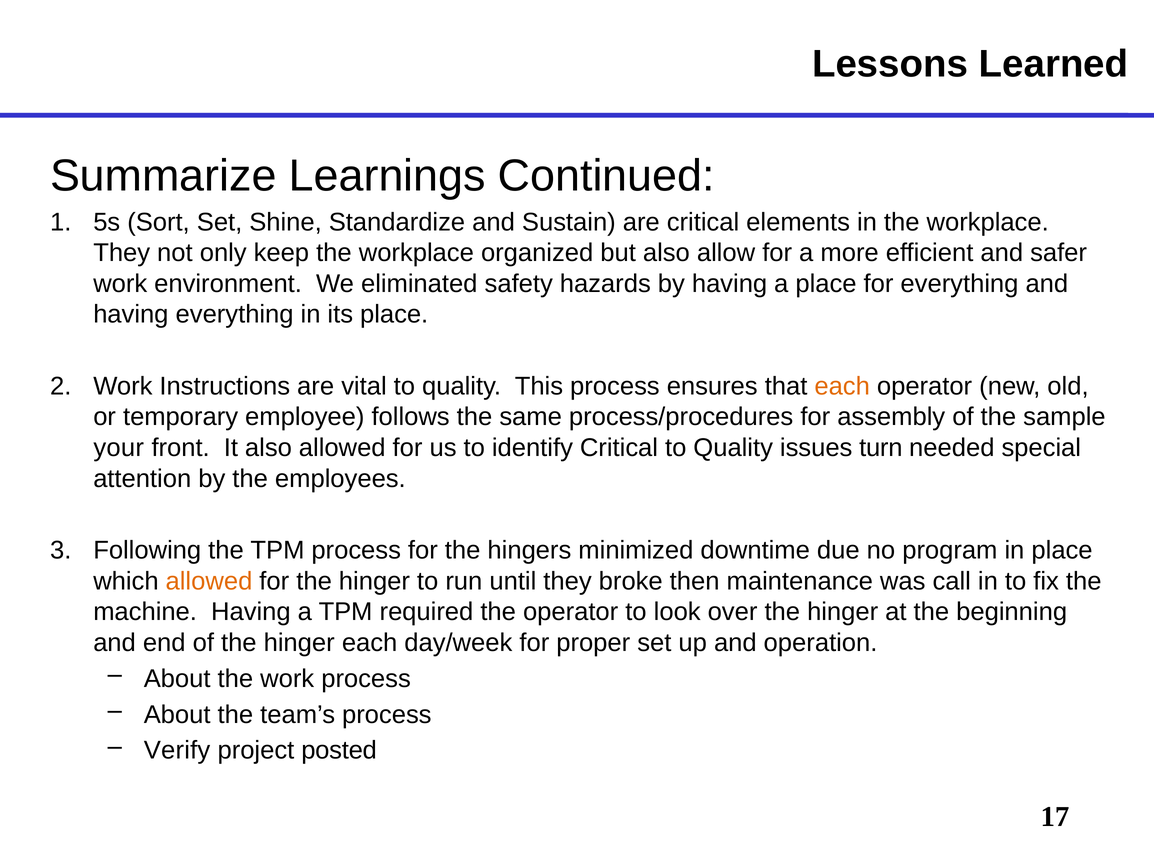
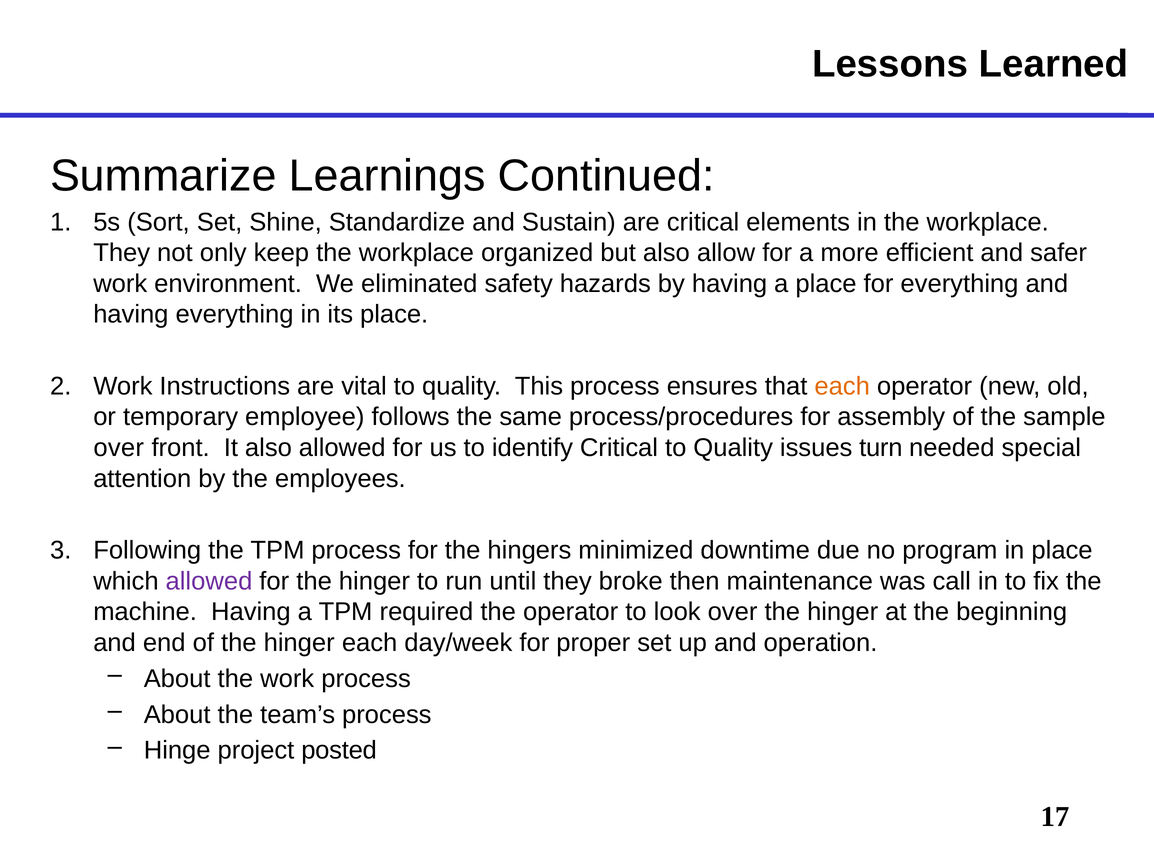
your: your -> over (119, 448)
allowed colour: orange -> purple (209, 581)
Verify: Verify -> Hinge (177, 750)
